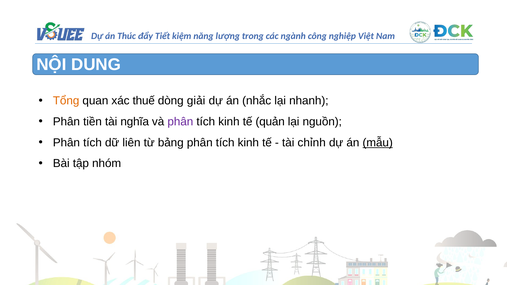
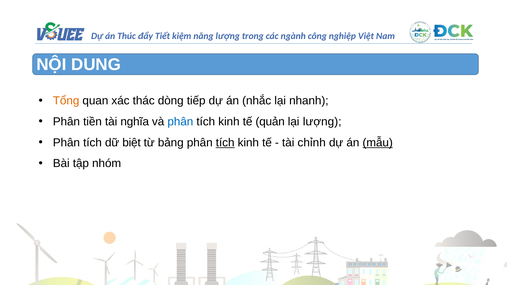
thuế: thuế -> thác (144, 101)
giải: giải -> tiếp (196, 101)
phân colour: purple -> blue (180, 122)
lại nguồn: nguồn -> lượng (322, 122)
liên: liên -> biệt (132, 143)
tích underline: none -> present (225, 143)
